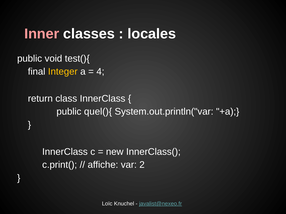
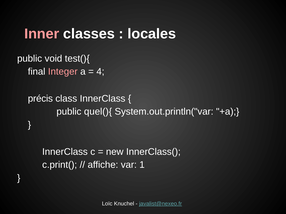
Integer colour: yellow -> pink (63, 72)
return: return -> précis (40, 99)
2: 2 -> 1 (142, 165)
